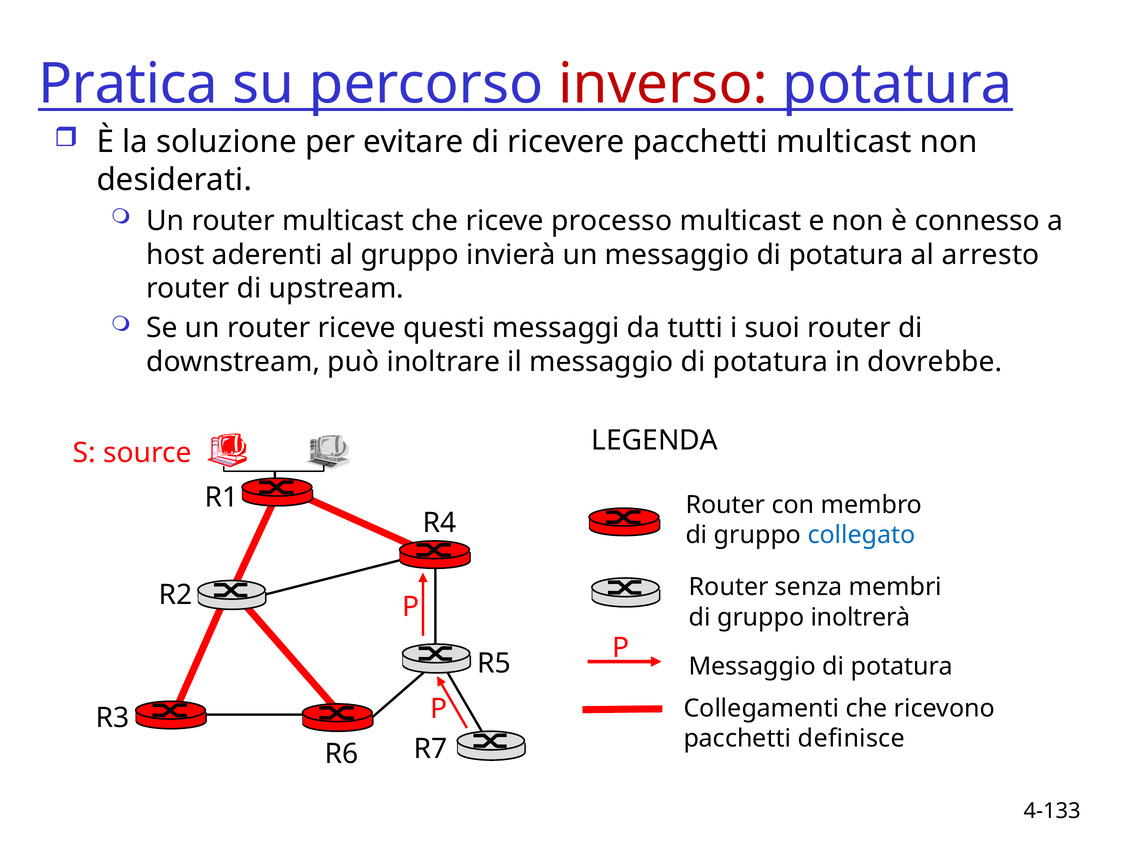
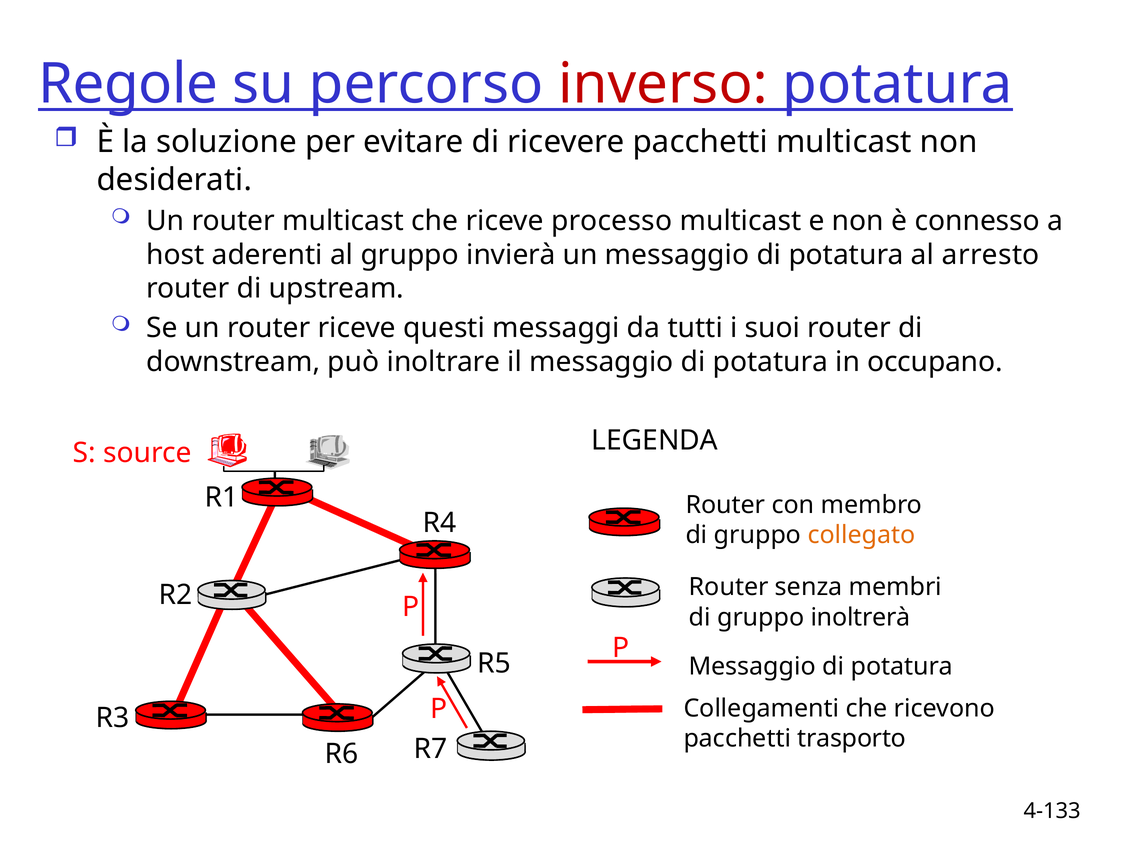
Pratica: Pratica -> Regole (128, 84)
dovrebbe: dovrebbe -> occupano (935, 362)
collegato colour: blue -> orange (862, 535)
definisce: definisce -> trasporto (852, 739)
